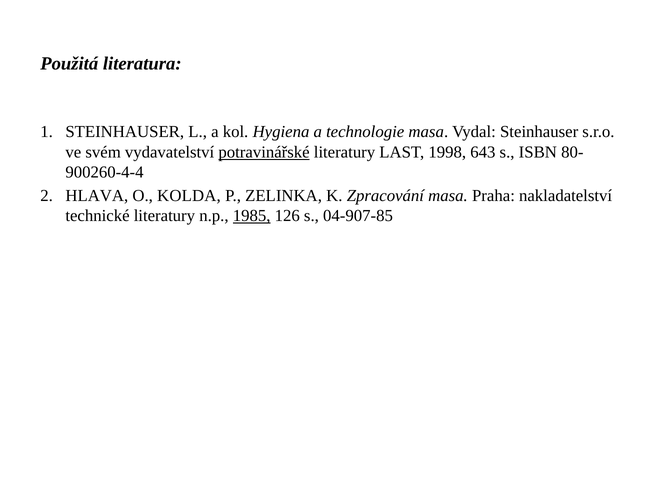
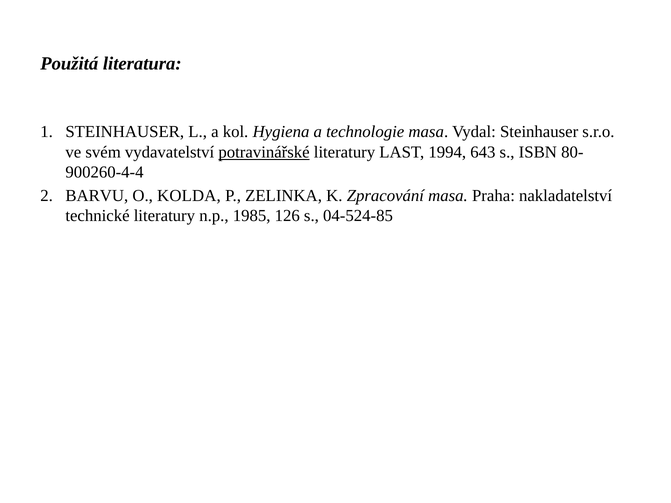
1998: 1998 -> 1994 (447, 152)
HLAVA: HLAVA -> BARVU (97, 196)
1985 underline: present -> none (252, 216)
04-907-85: 04-907-85 -> 04-524-85 (358, 216)
